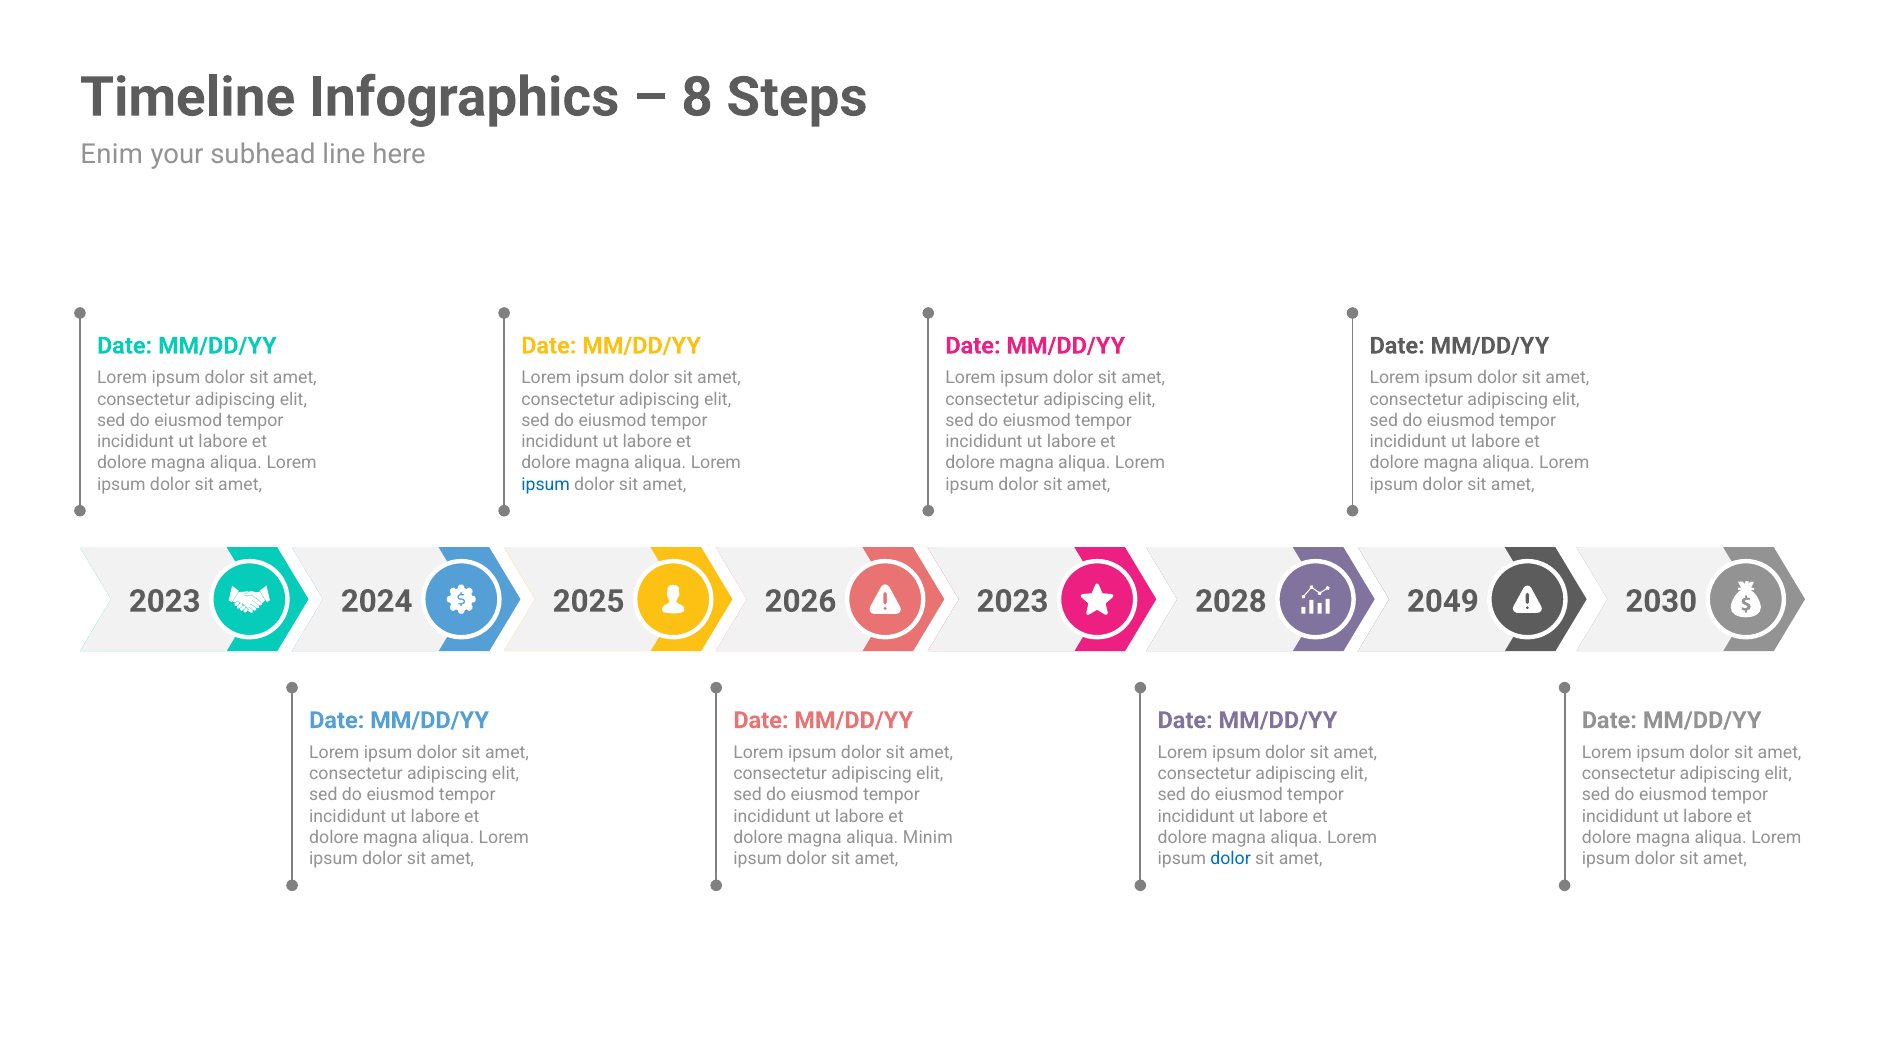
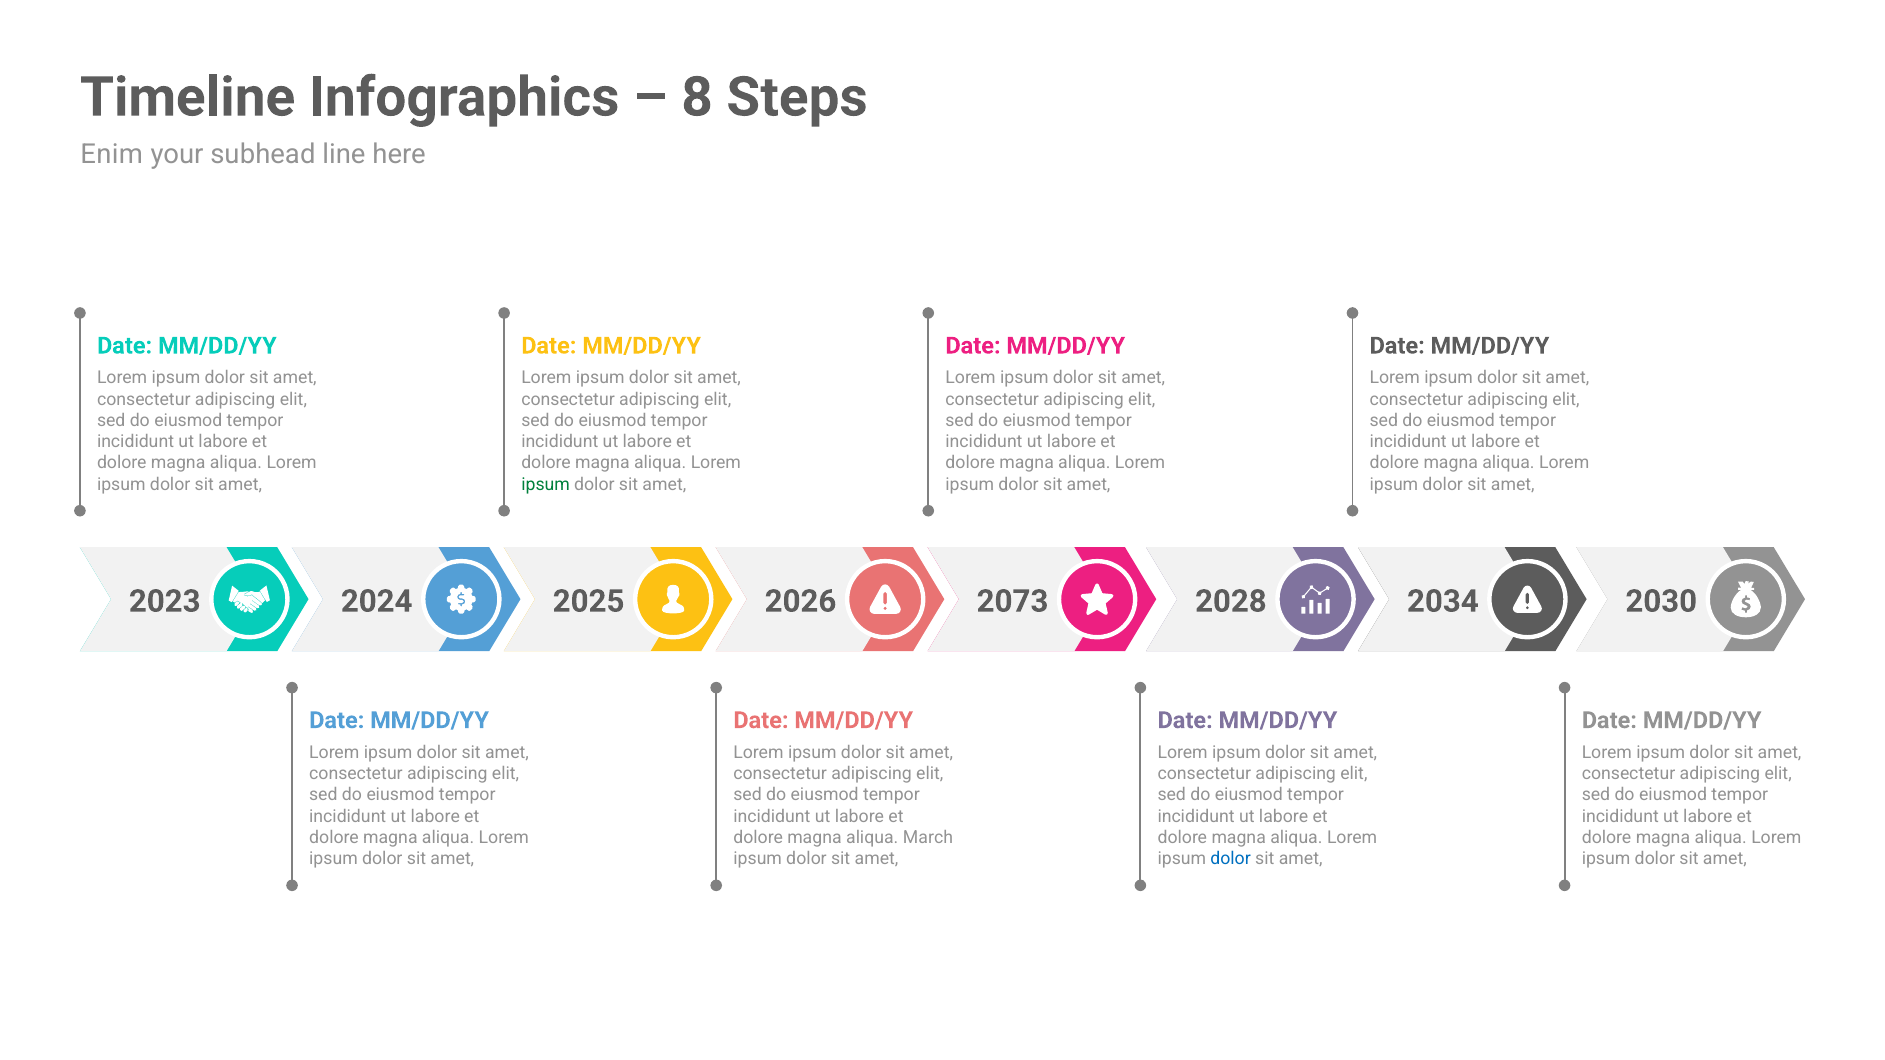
ipsum colour: blue -> green (546, 484)
2025 2023: 2023 -> 2073 (1012, 602)
2049: 2049 -> 2034 (1443, 602)
Minim: Minim -> March (928, 838)
